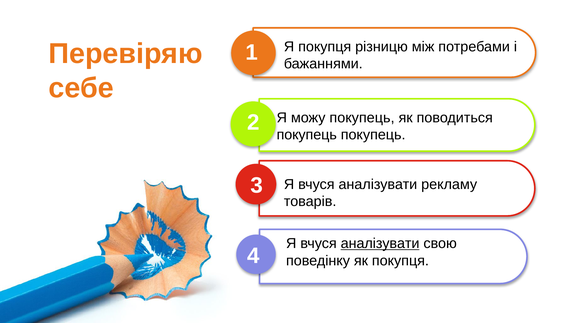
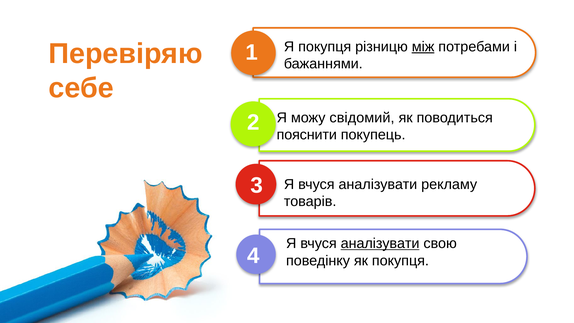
між underline: none -> present (423, 47)
можу покупець: покупець -> свідомий (362, 118)
покупець: покупець -> пояснити (307, 135)
